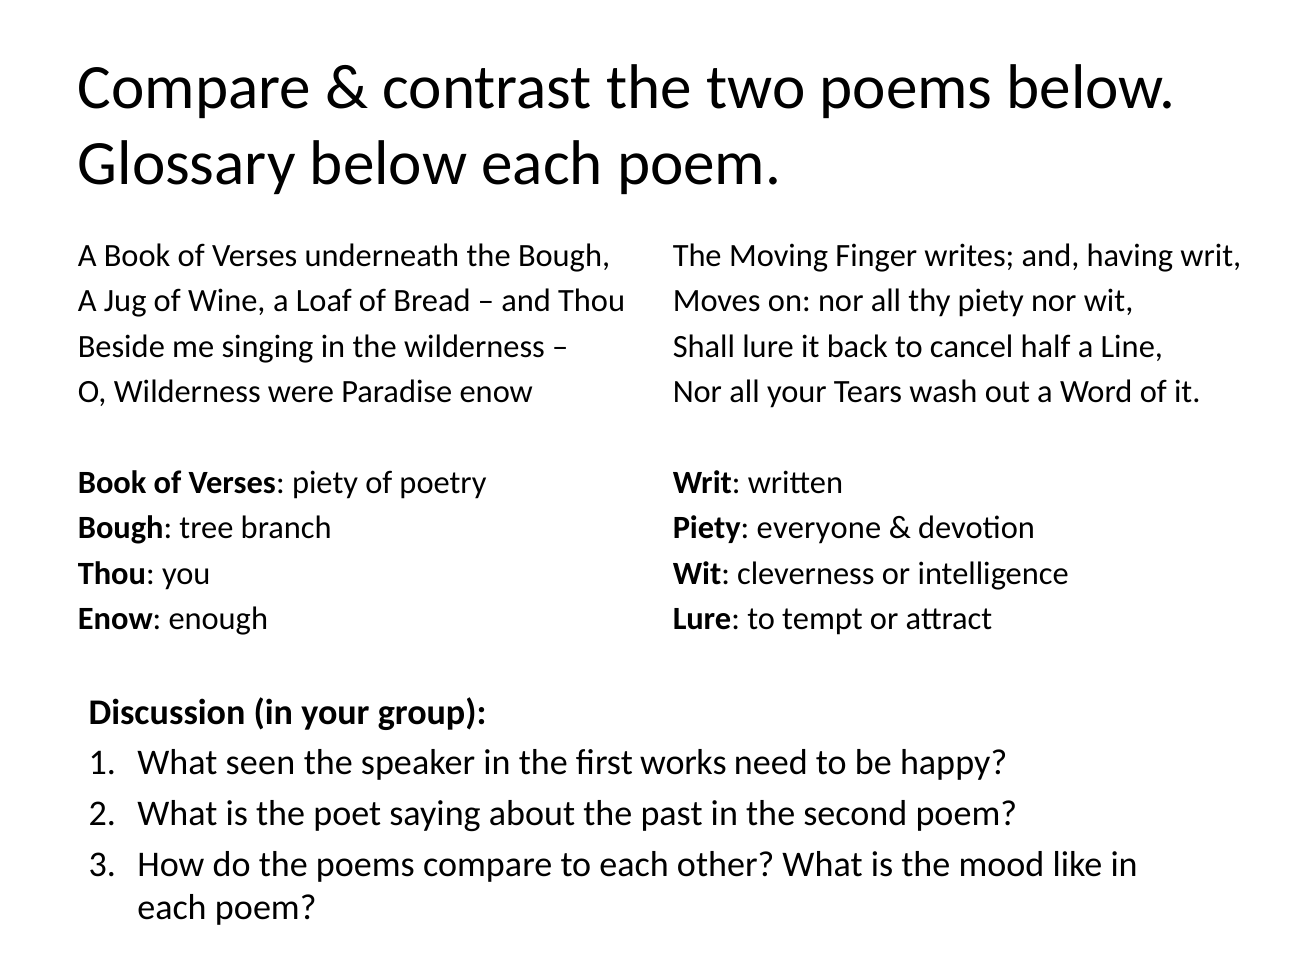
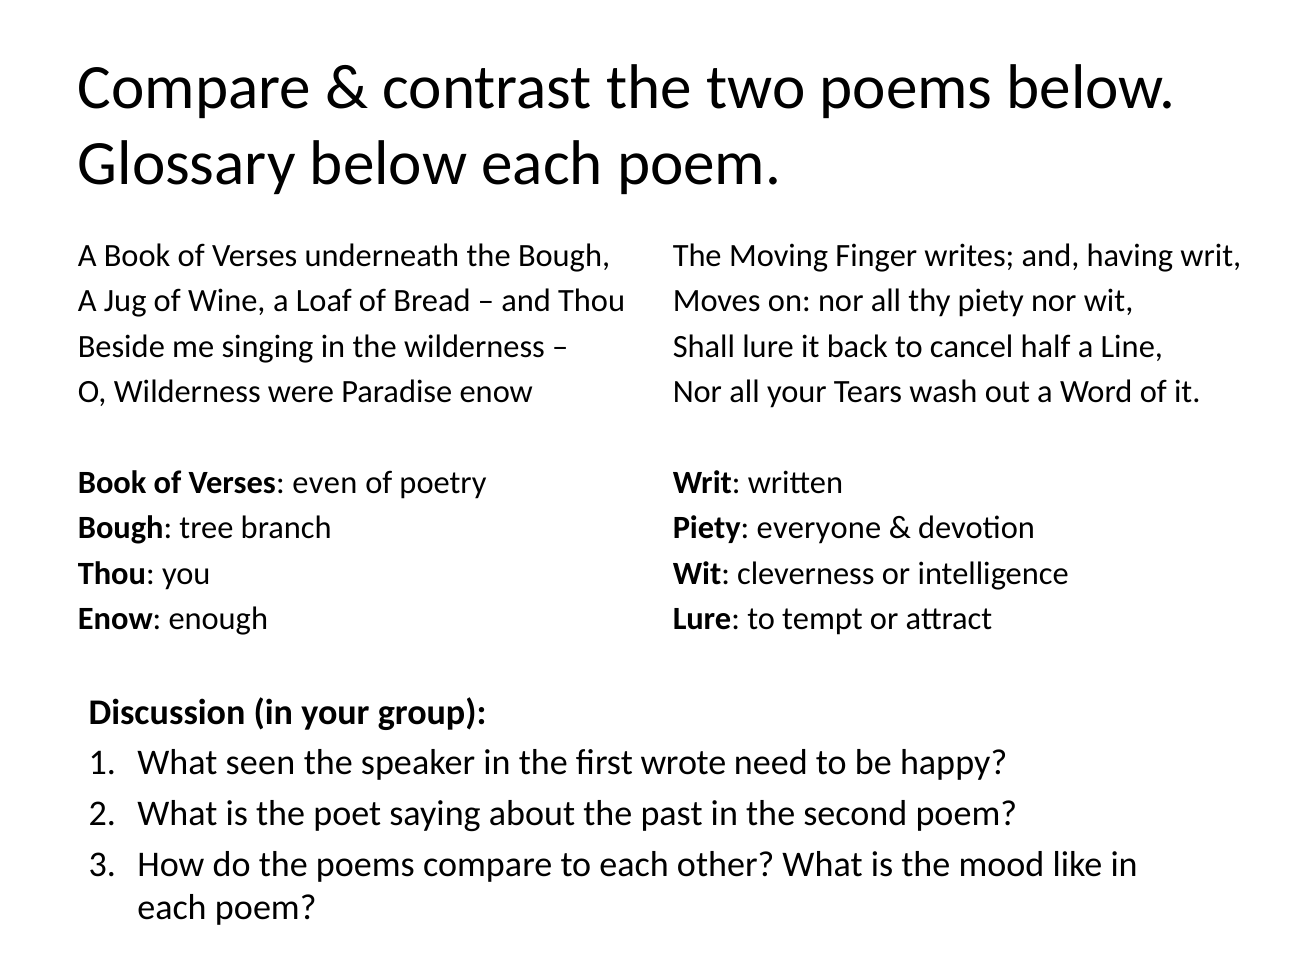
Verses piety: piety -> even (325, 483)
works: works -> wrote (683, 763)
